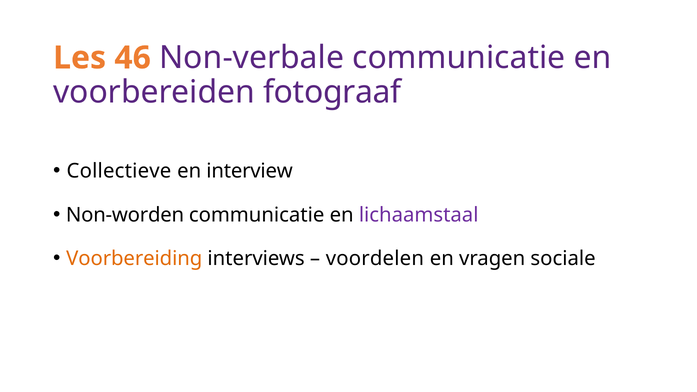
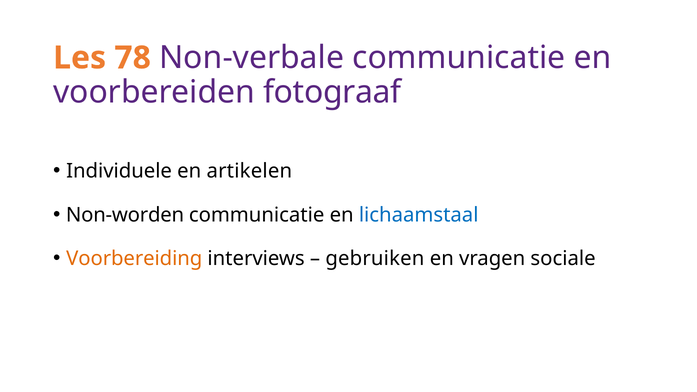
46: 46 -> 78 (133, 58)
Collectieve: Collectieve -> Individuele (119, 171)
interview: interview -> artikelen (249, 171)
lichaamstaal colour: purple -> blue (419, 215)
voordelen: voordelen -> gebruiken (375, 259)
